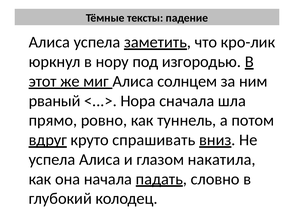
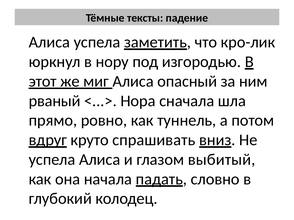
солнцем: солнцем -> опасный (187, 81)
накатила: накатила -> выбитый (222, 160)
